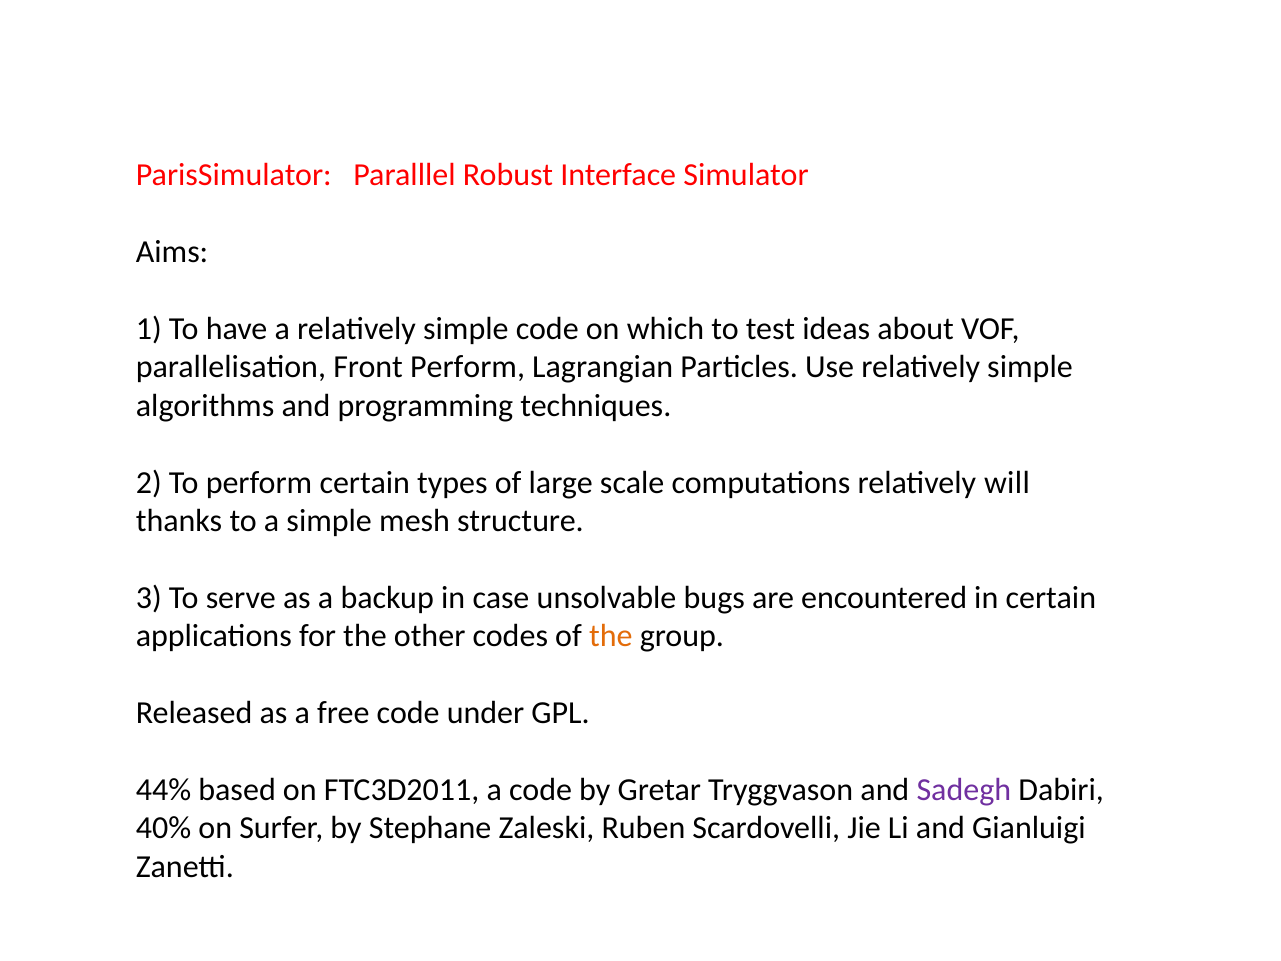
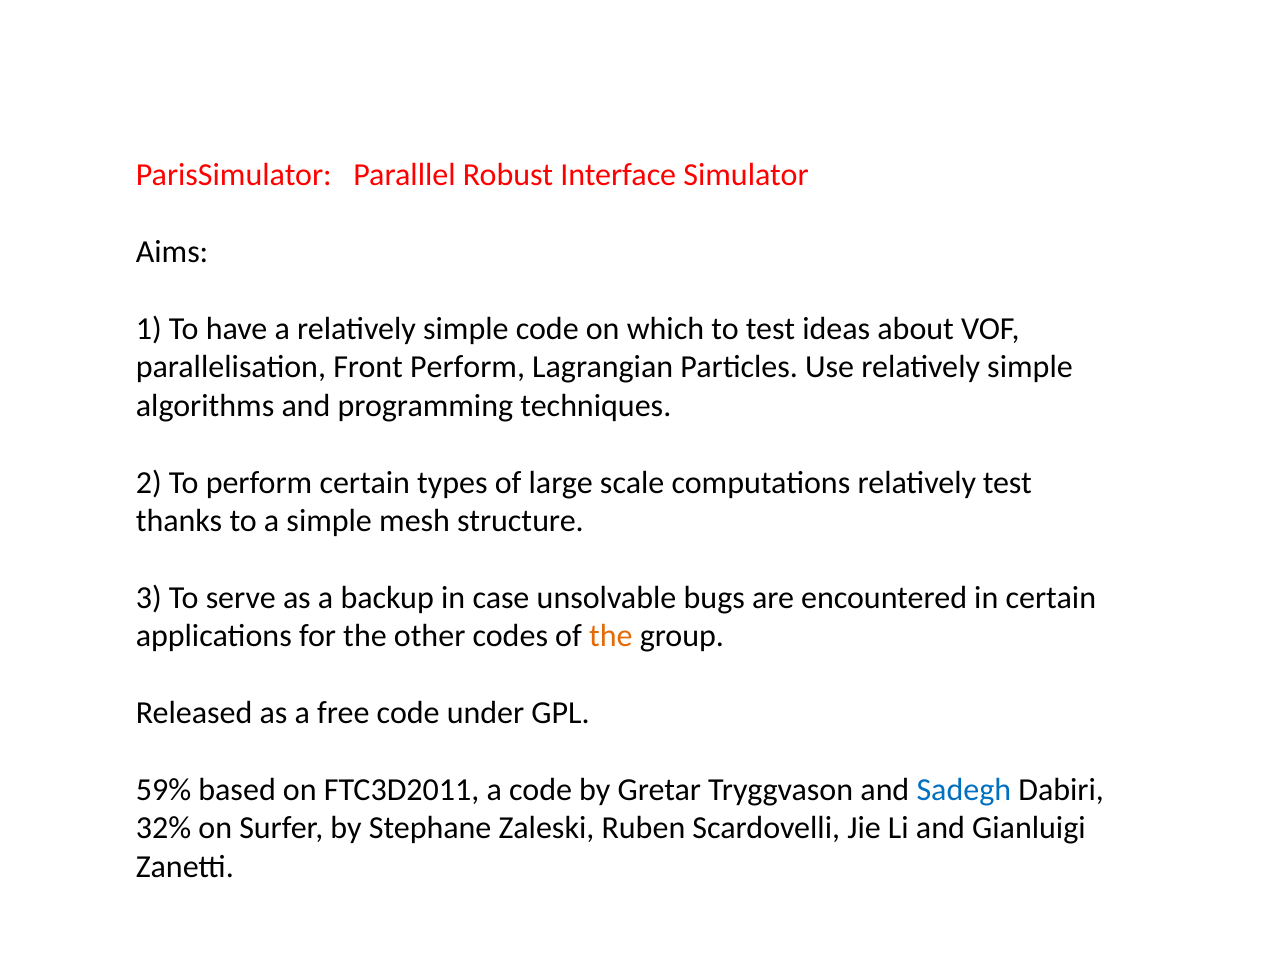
relatively will: will -> test (1007, 482)
44%: 44% -> 59% (164, 790)
Sadegh colour: purple -> blue (964, 790)
40%: 40% -> 32% (164, 828)
